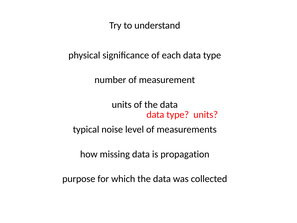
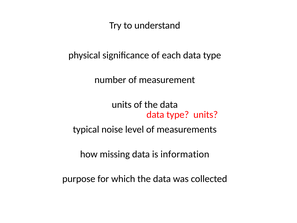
propagation: propagation -> information (185, 154)
